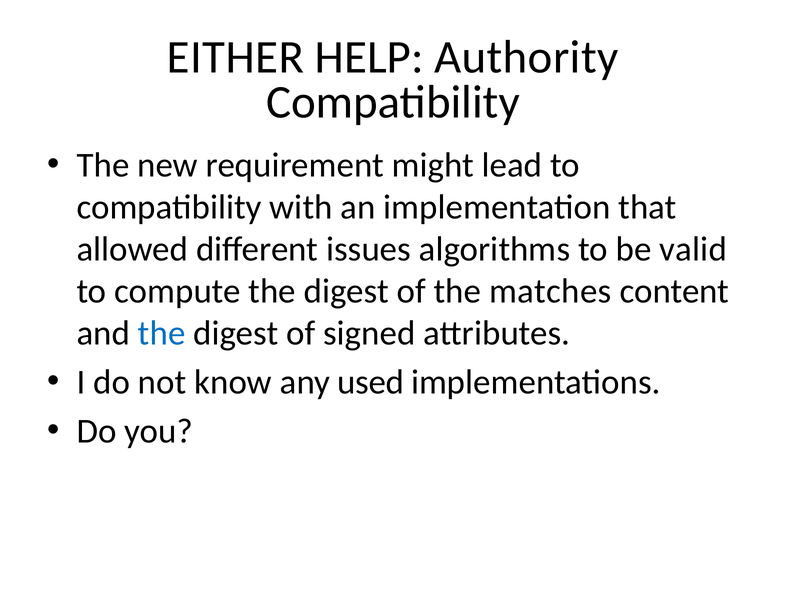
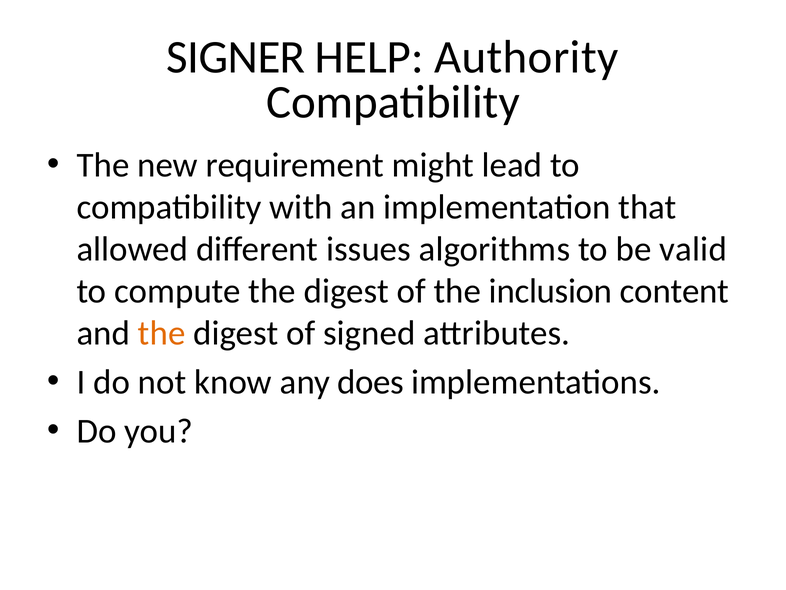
EITHER: EITHER -> SIGNER (236, 57)
matches: matches -> inclusion (551, 291)
the colour: blue -> orange (162, 333)
used: used -> does (371, 382)
